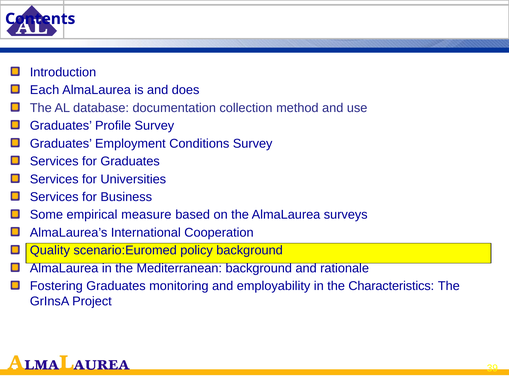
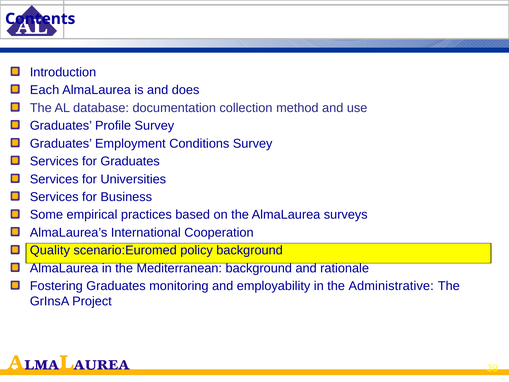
measure: measure -> practices (146, 215)
Characteristics: Characteristics -> Administrative (391, 286)
